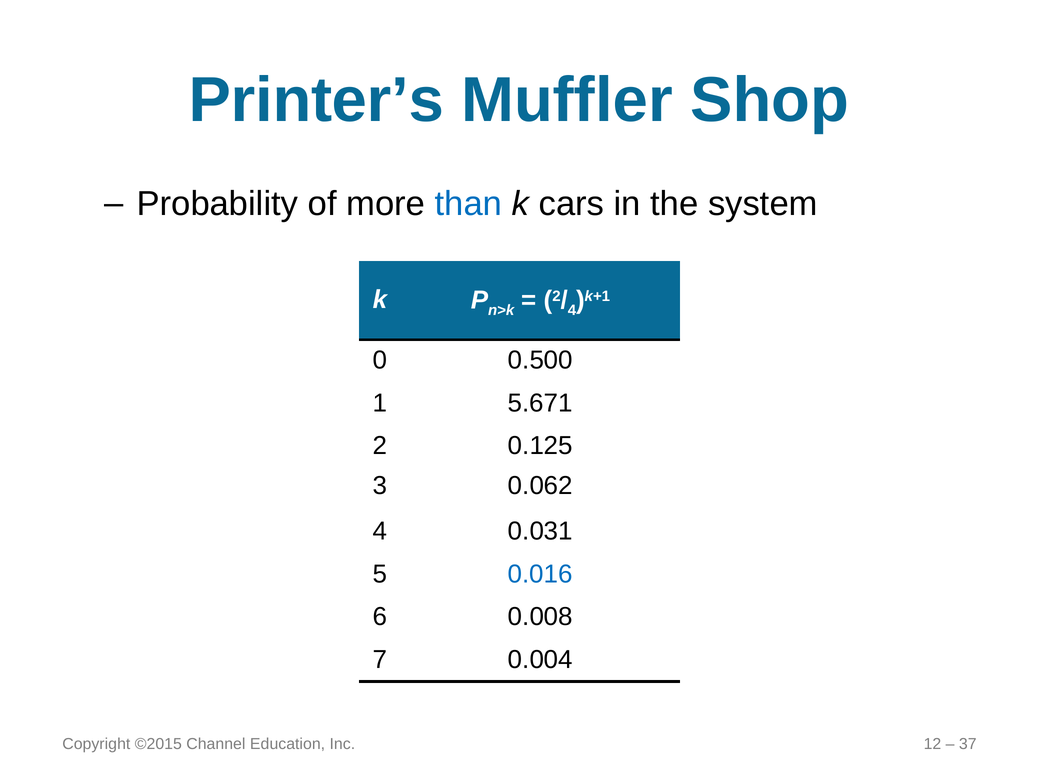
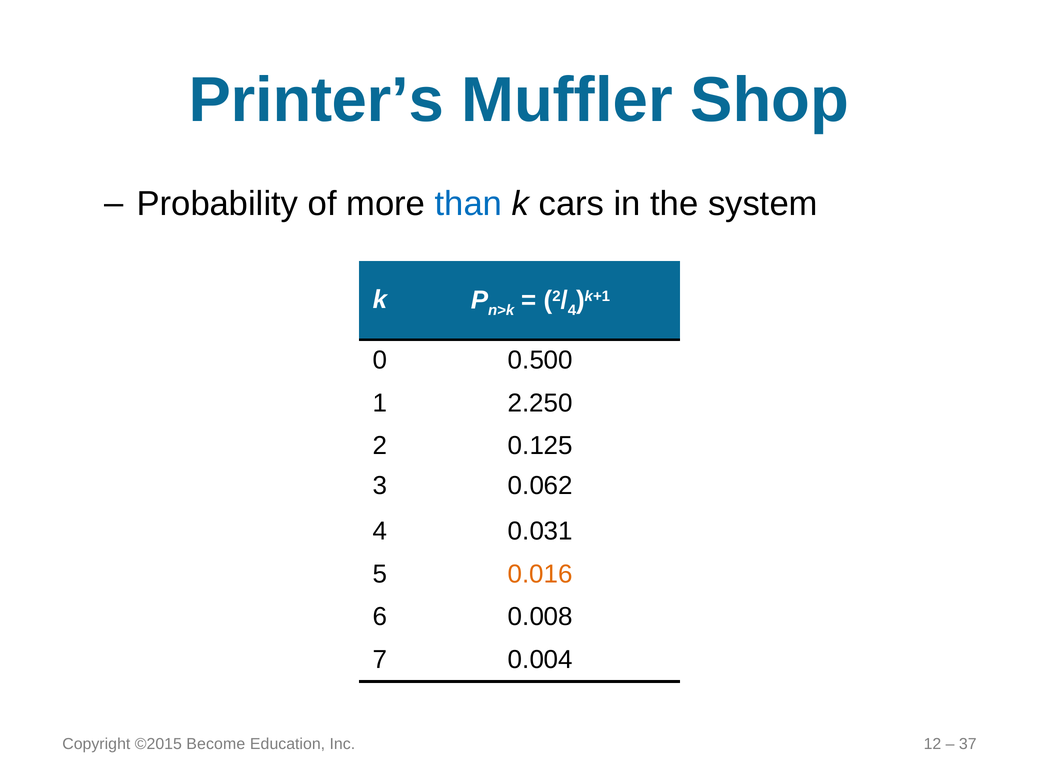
5.671: 5.671 -> 2.250 (540, 403)
0.016 colour: blue -> orange (540, 574)
Channel: Channel -> Become (216, 744)
